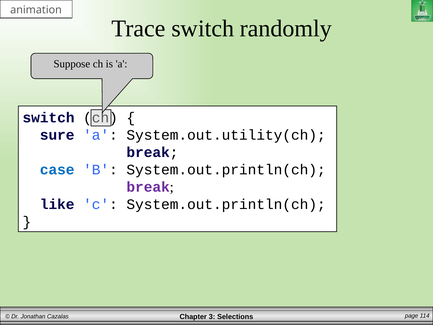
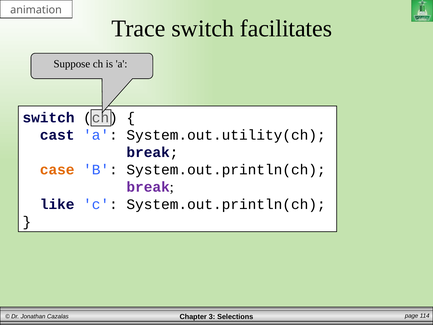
randomly: randomly -> facilitates (286, 29)
sure: sure -> cast (57, 135)
case colour: blue -> orange (57, 170)
